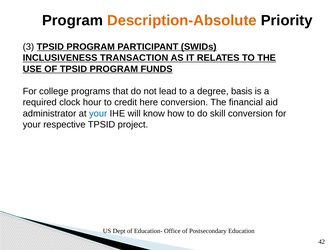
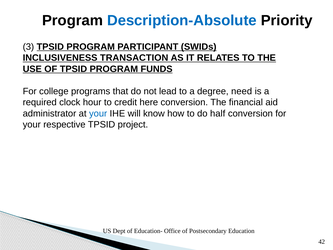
Description-Absolute colour: orange -> blue (182, 21)
basis: basis -> need (242, 91)
skill: skill -> half (218, 113)
